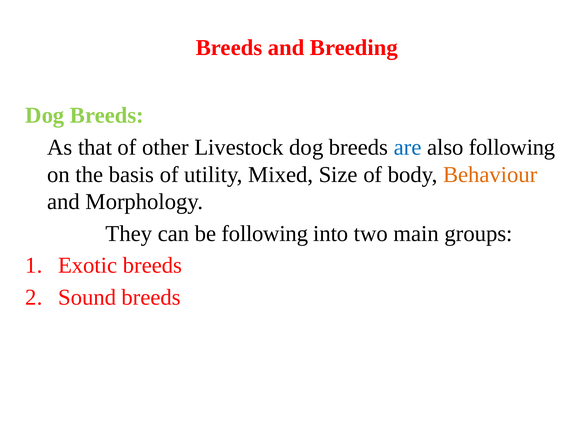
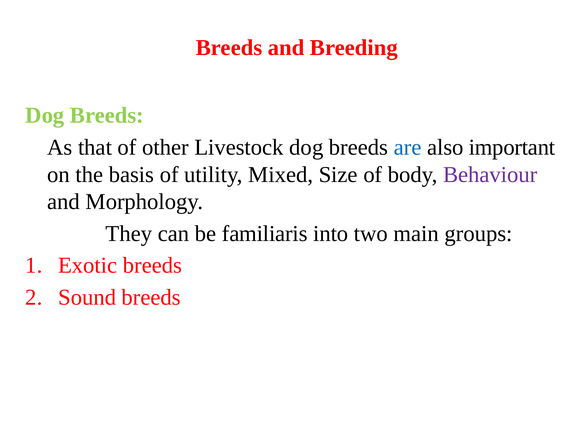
also following: following -> important (512, 147)
Behaviour colour: orange -> purple (490, 175)
be following: following -> familiaris (265, 234)
